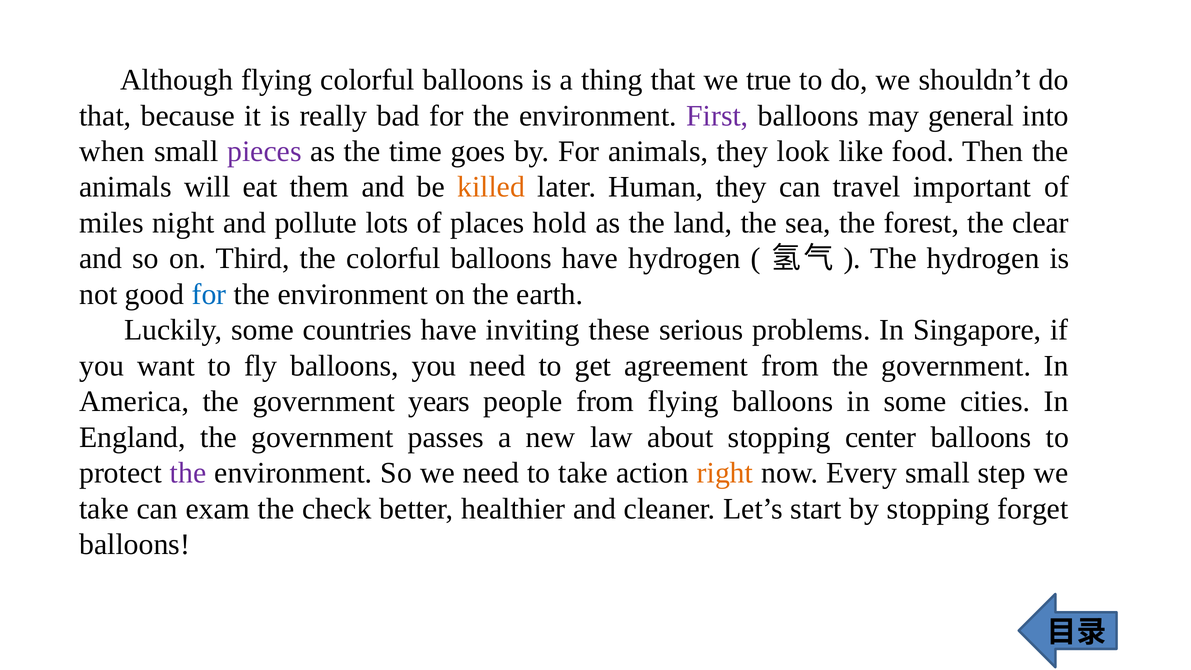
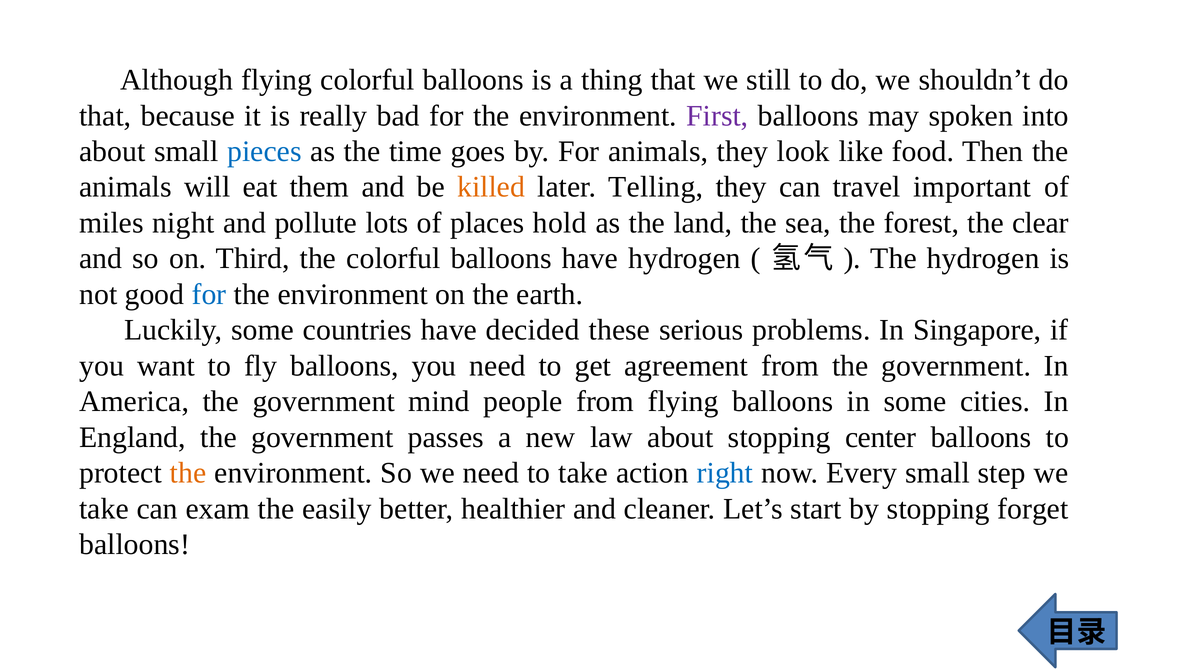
true: true -> still (769, 80)
general: general -> spoken (971, 116)
when: when -> about (112, 151)
pieces colour: purple -> blue (264, 151)
Human: Human -> Telling (656, 187)
inviting: inviting -> decided (533, 330)
years: years -> mind (439, 402)
the colour: purple -> orange (188, 473)
right colour: orange -> blue (725, 473)
check: check -> easily (337, 509)
